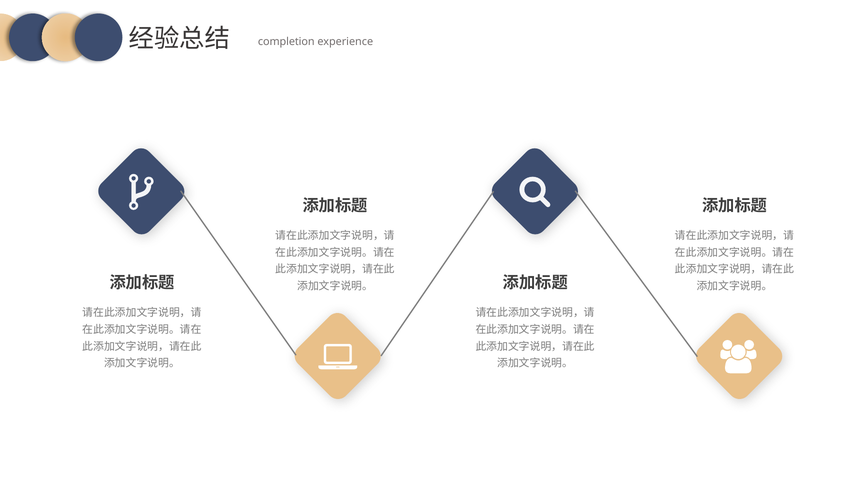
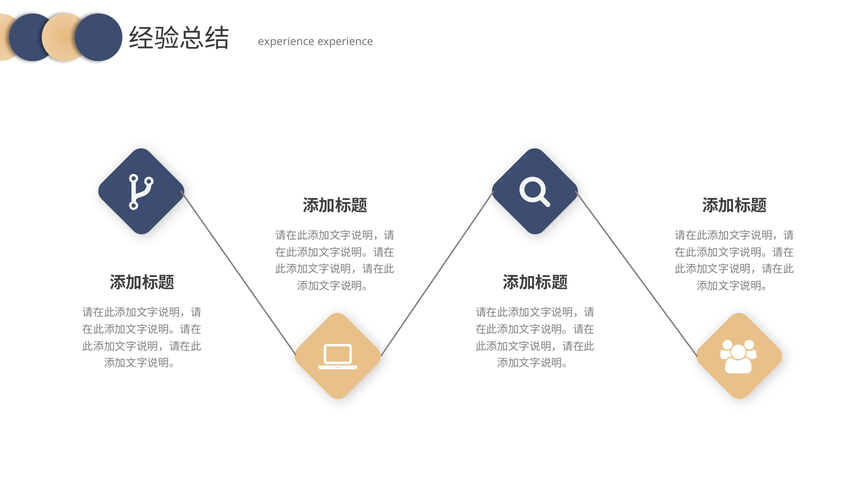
completion: completion -> experience (286, 41)
